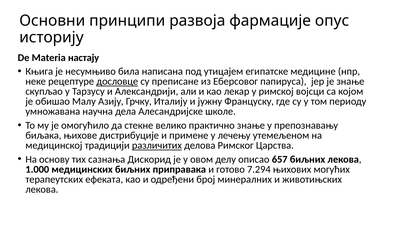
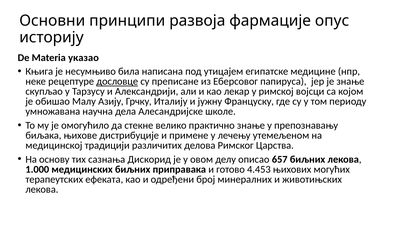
настају: настају -> указао (83, 58)
различитих underline: present -> none (157, 146)
7.294: 7.294 -> 4.453 (259, 170)
